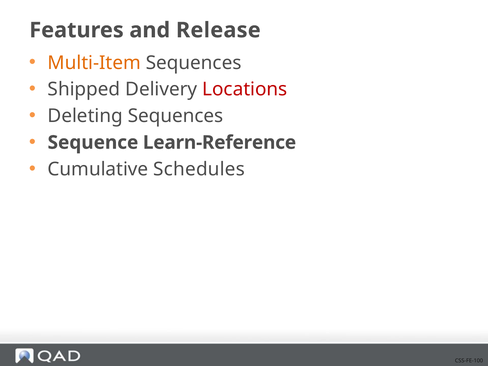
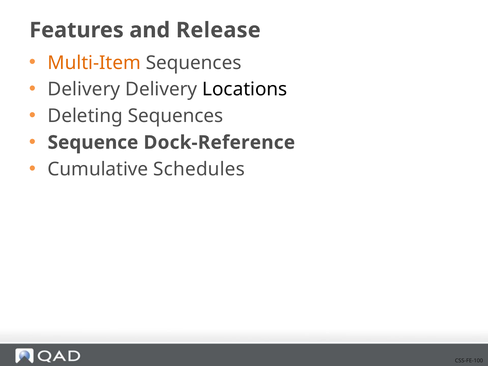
Shipped: Shipped -> Delivery (84, 89)
Locations colour: red -> black (245, 89)
Learn-Reference: Learn-Reference -> Dock-Reference (219, 143)
